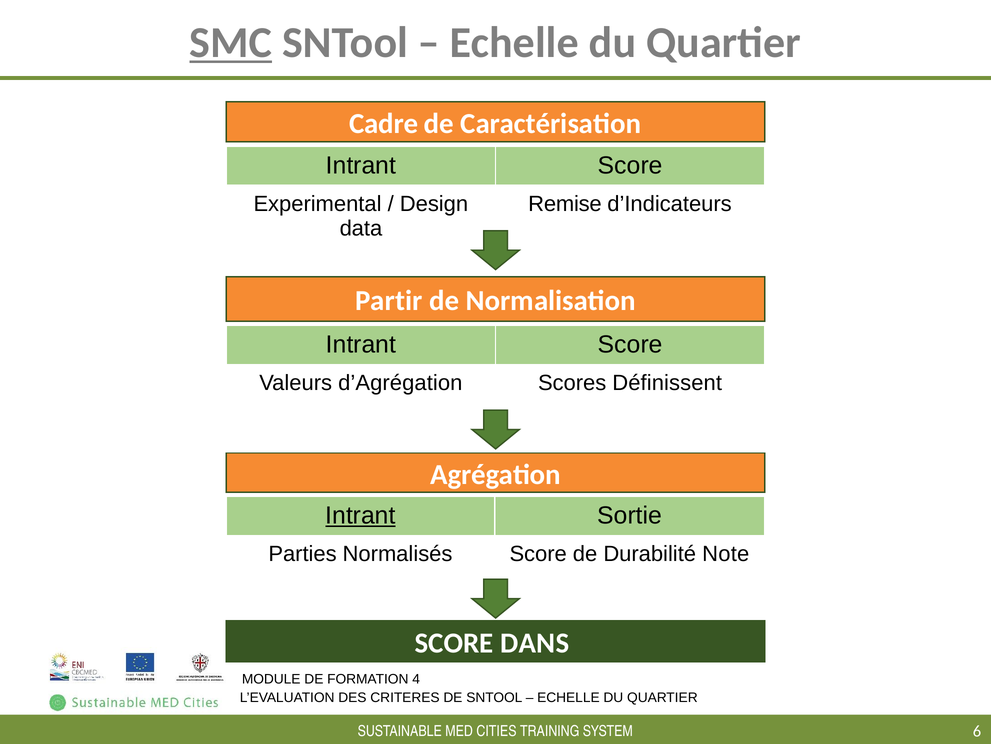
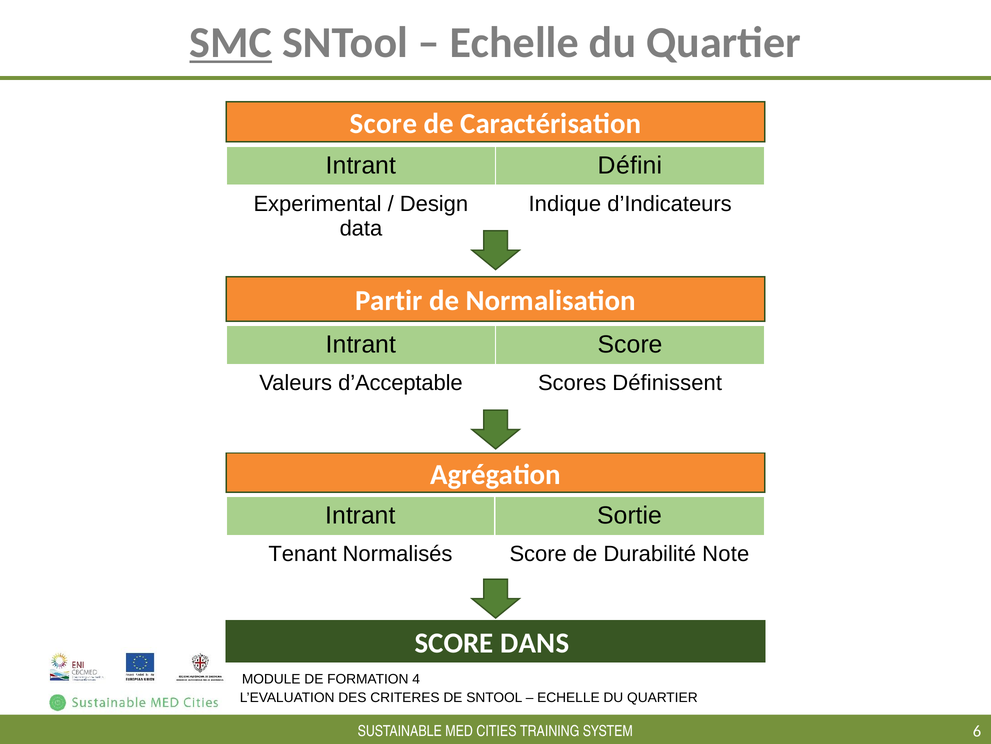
Cadre: Cadre -> Score (383, 124)
Score: Score -> Défini (630, 165)
Remise: Remise -> Indique (565, 204)
d’Agrégation: d’Agrégation -> d’Acceptable (400, 383)
Intrant underline: present -> none (361, 515)
Parties: Parties -> Tenant (303, 554)
